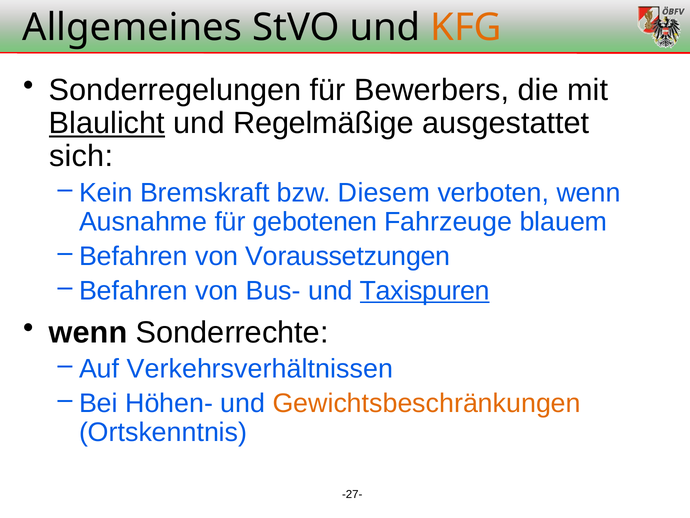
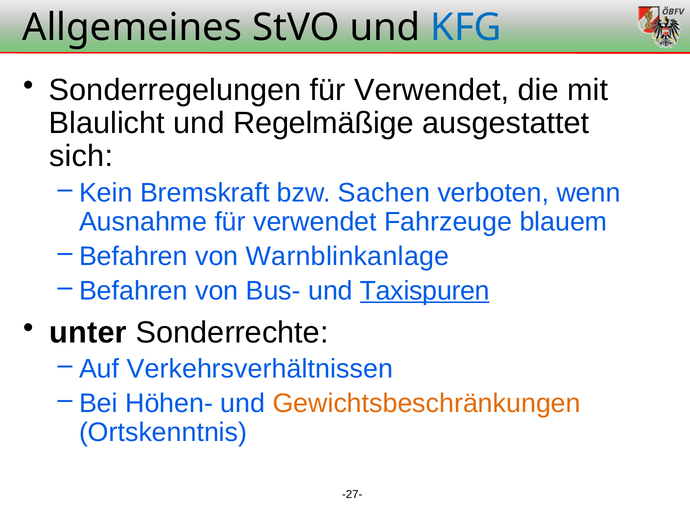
KFG colour: orange -> blue (466, 27)
Sonderregelungen für Bewerbers: Bewerbers -> Verwendet (432, 90)
Blaulicht underline: present -> none (107, 123)
Diesem: Diesem -> Sachen (384, 193)
Ausnahme für gebotenen: gebotenen -> verwendet (315, 222)
Voraussetzungen: Voraussetzungen -> Warnblinkanlage (348, 256)
wenn: wenn -> unter (88, 332)
